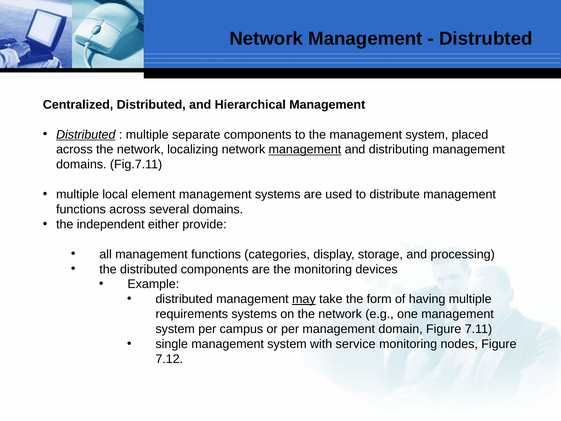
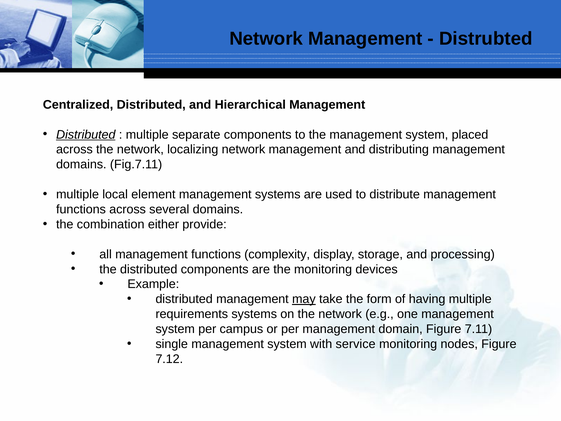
management underline: present -> none (305, 149)
independent: independent -> combination (111, 224)
categories: categories -> complexity (277, 254)
